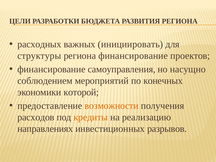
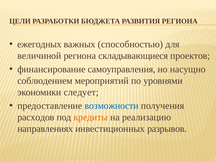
расходных: расходных -> ежегодных (39, 44)
инициировать: инициировать -> способностью (130, 44)
структуры: структуры -> величиной (39, 56)
региона финансирование: финансирование -> складывающиеся (133, 56)
конечных: конечных -> уровнями (163, 81)
которой: которой -> следует (81, 92)
возможности colour: orange -> blue (112, 106)
